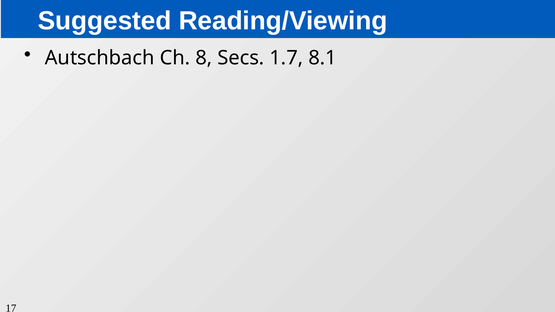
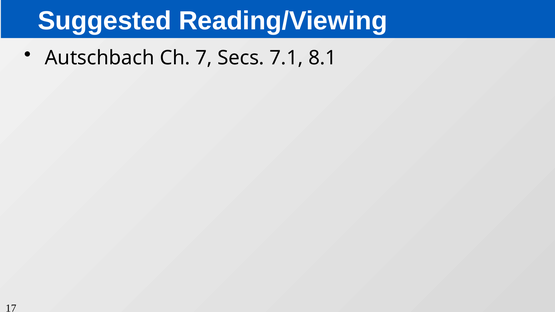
8: 8 -> 7 (204, 58)
1.7: 1.7 -> 7.1 (286, 58)
